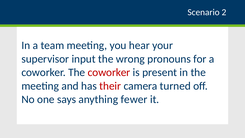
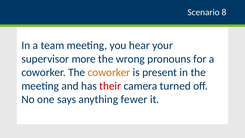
2: 2 -> 8 (224, 12)
input: input -> more (84, 59)
coworker colour: red -> orange (109, 72)
